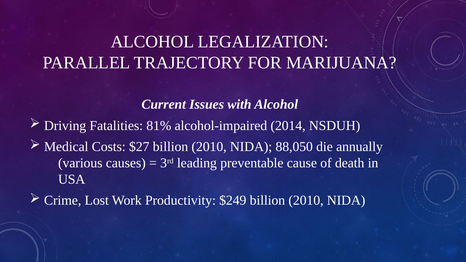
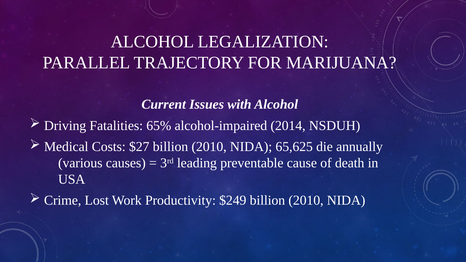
81%: 81% -> 65% (159, 126)
88,050: 88,050 -> 65,625 (294, 147)
